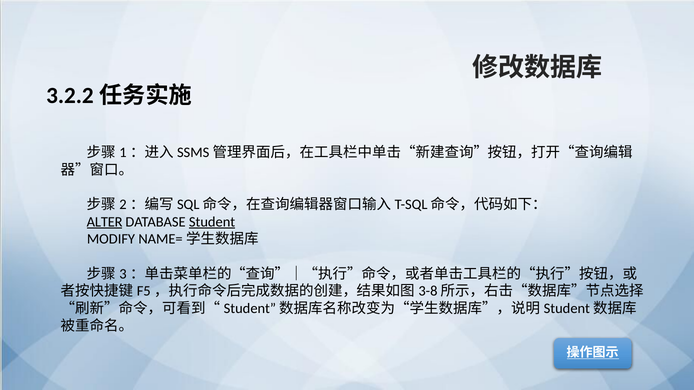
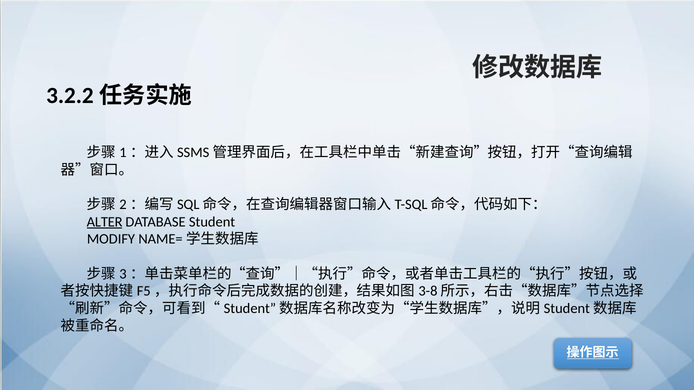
Student underline: present -> none (212, 222)
